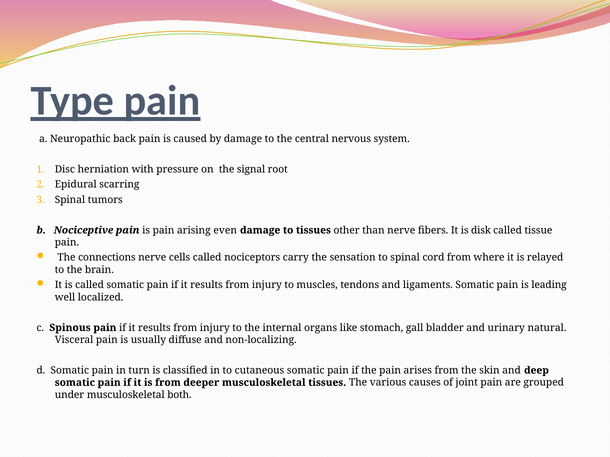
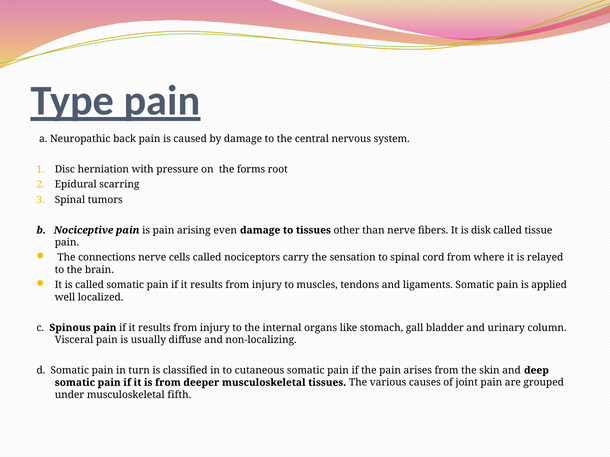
signal: signal -> forms (251, 169)
leading: leading -> applied (549, 285)
natural: natural -> column (547, 328)
both: both -> fifth (179, 395)
